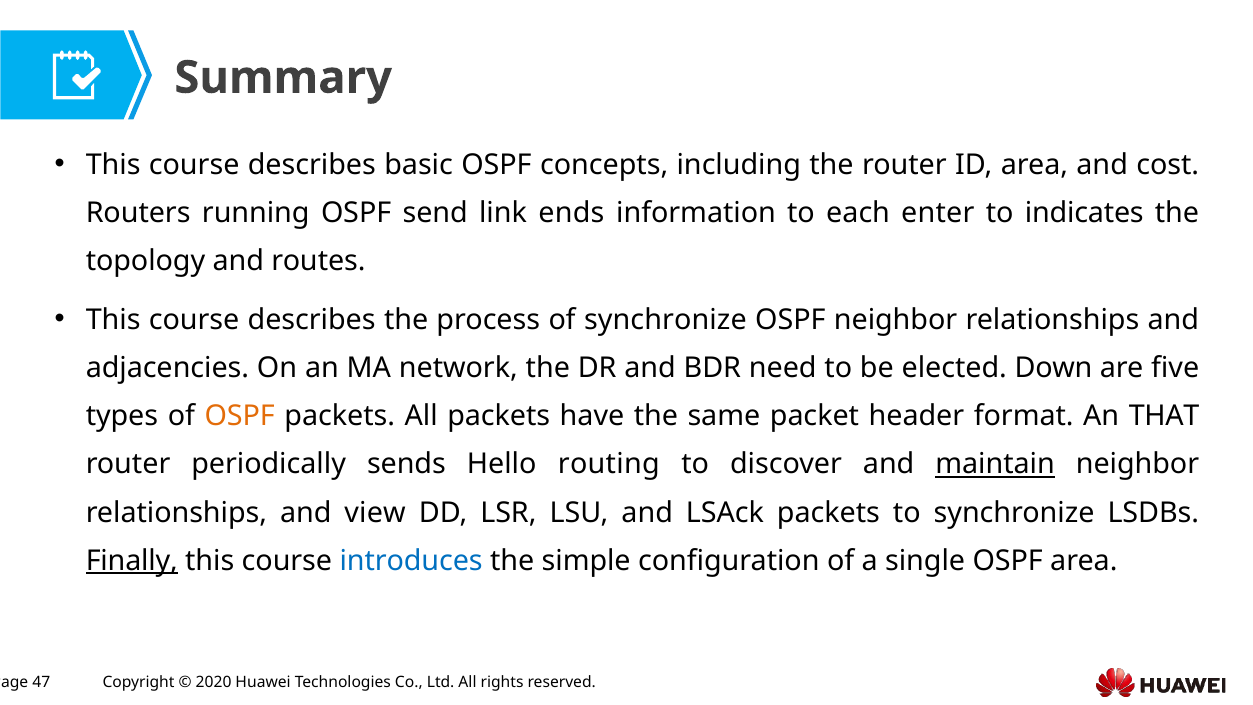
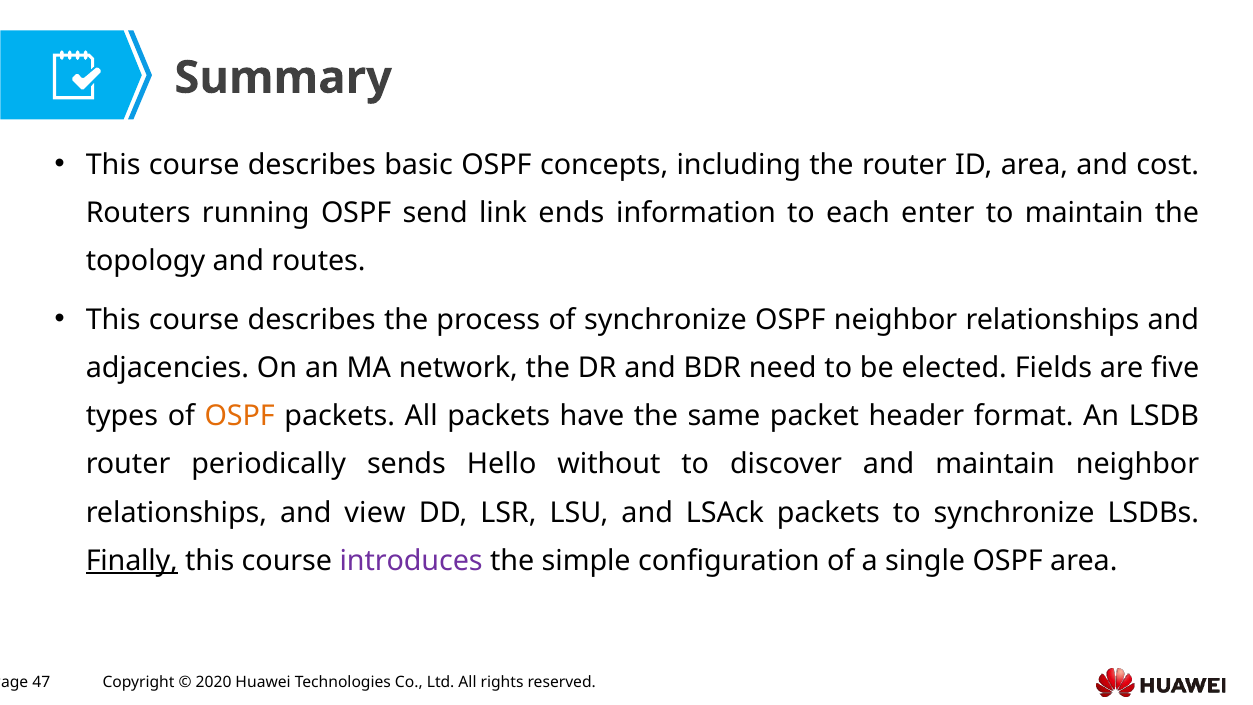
to indicates: indicates -> maintain (1084, 213)
Down: Down -> Fields (1053, 368)
THAT: THAT -> LSDB (1164, 416)
routing: routing -> without (609, 464)
maintain underline: present -> none (995, 464)
introduces colour: blue -> purple (411, 561)
